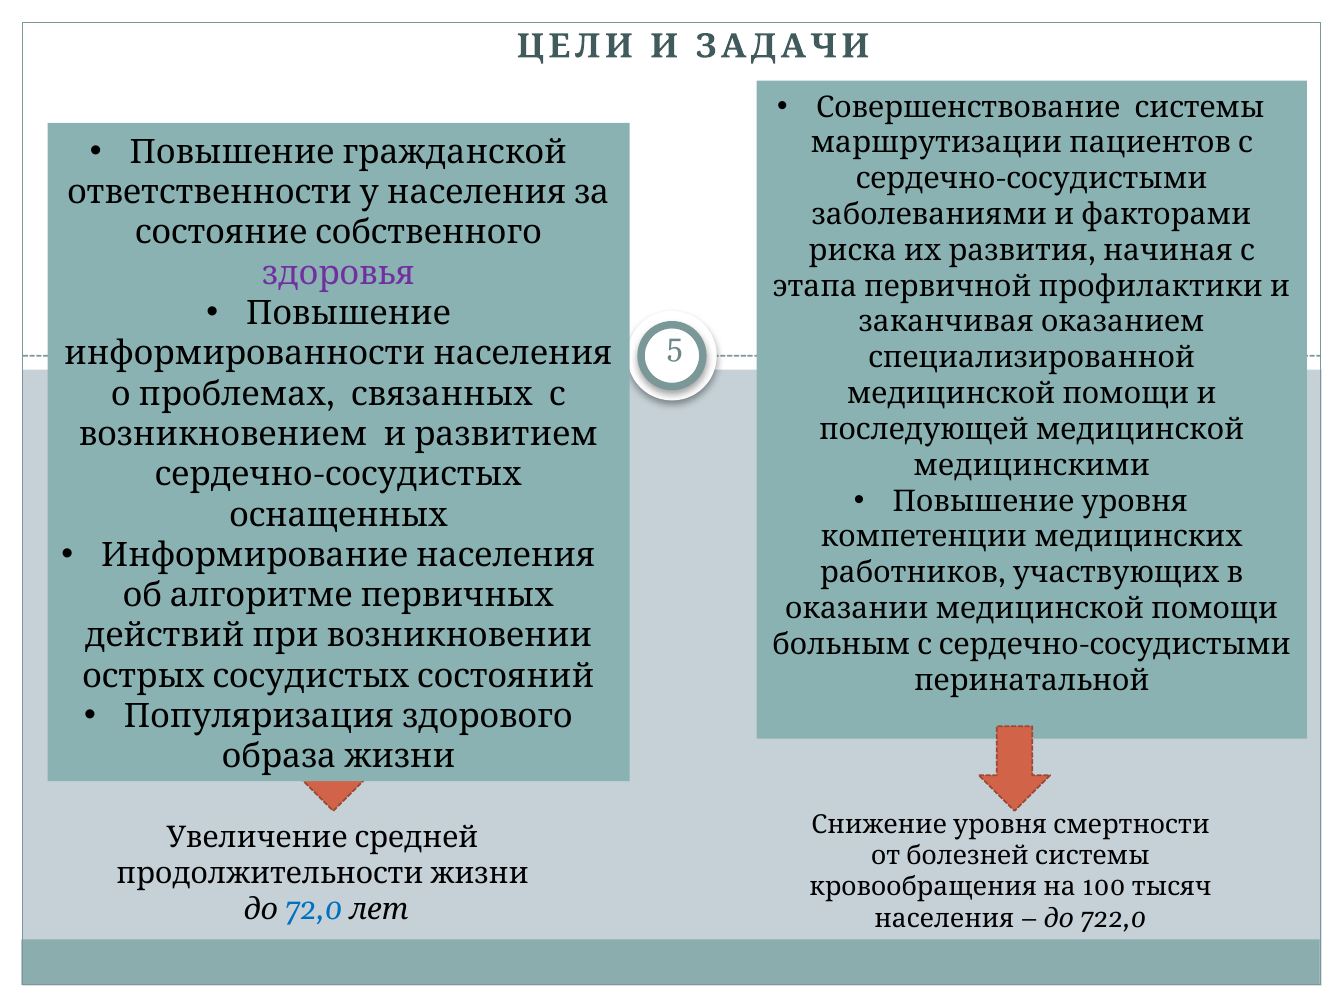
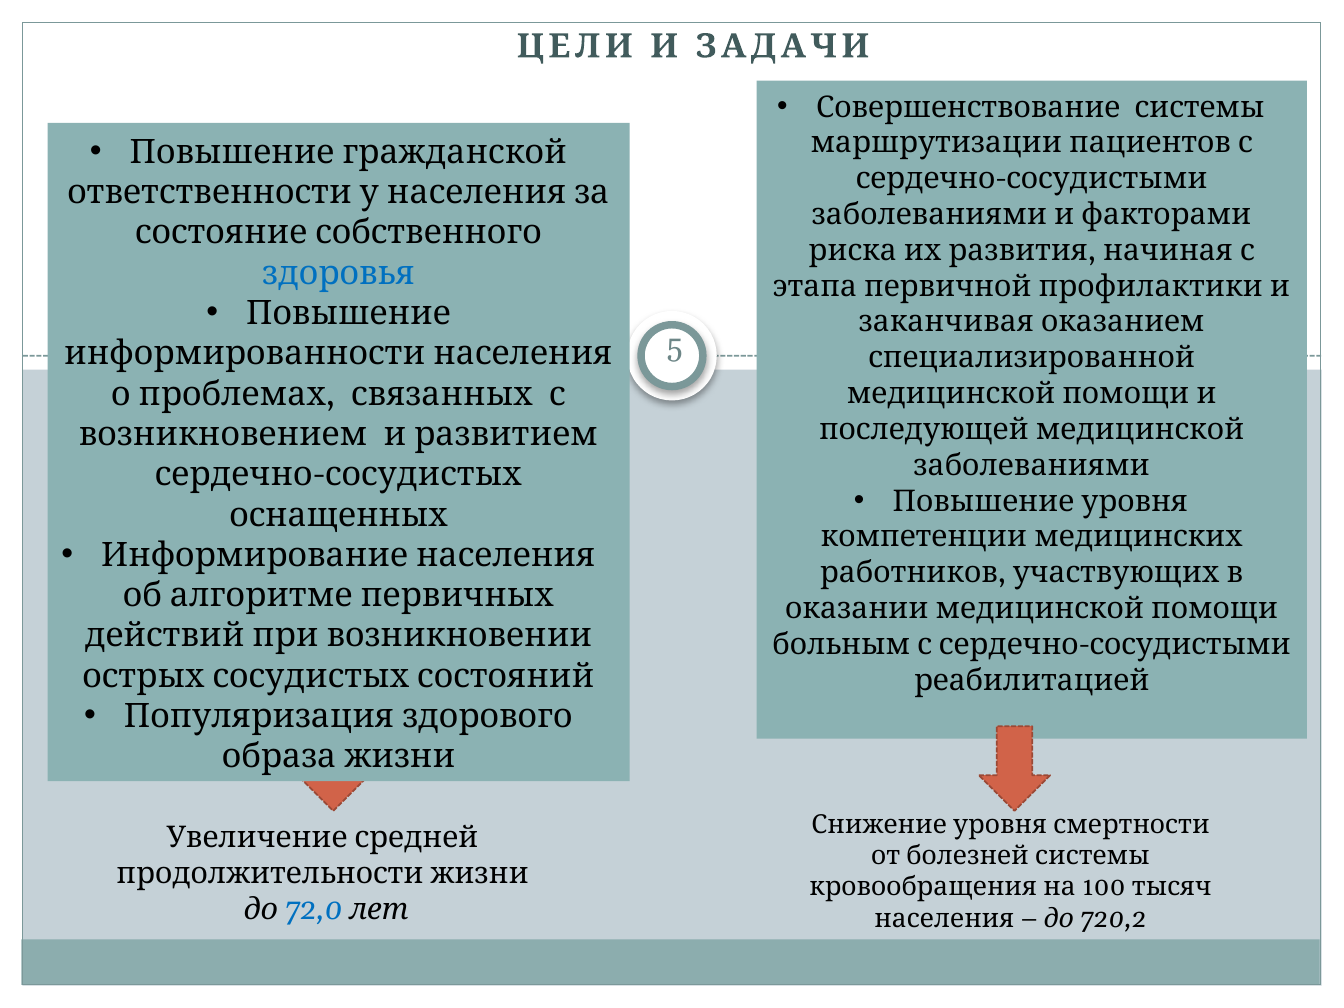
здоровья colour: purple -> blue (339, 273)
медицинскими: медицинскими -> заболеваниями (1032, 465)
перинатальной: перинатальной -> реабилитацией (1032, 680)
722,0: 722,0 -> 720,2 (1113, 919)
